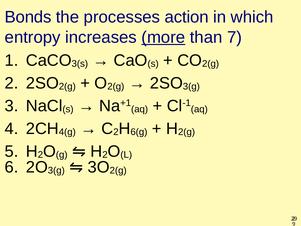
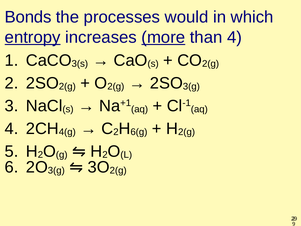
action: action -> would (187, 17)
entropy underline: none -> present (33, 37)
than 7: 7 -> 4 (234, 37)
